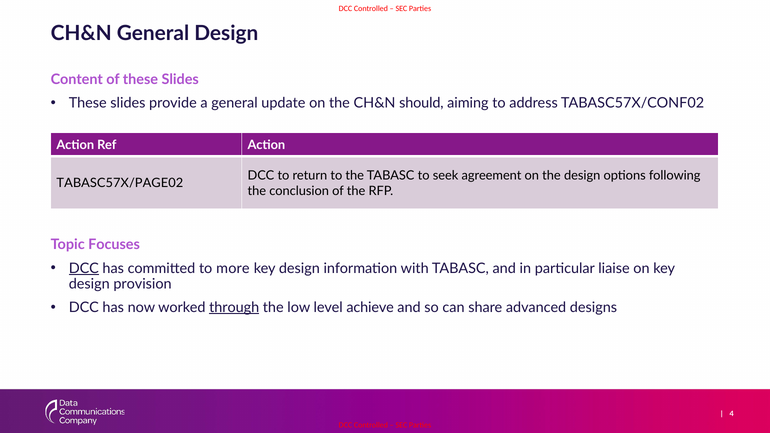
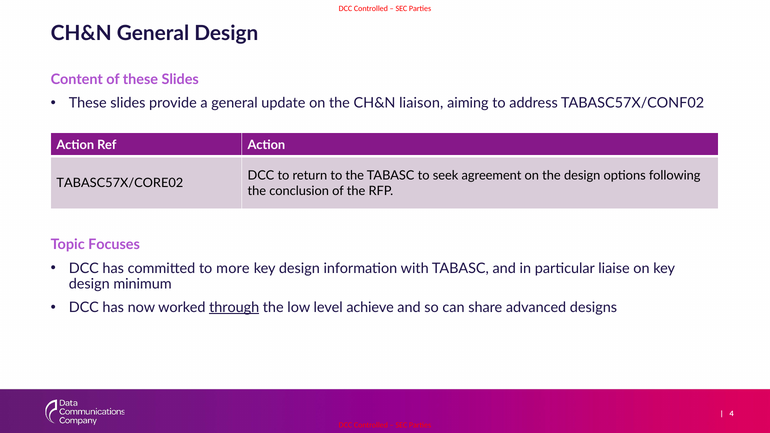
should: should -> liaison (421, 103)
TABASC57X/PAGE02: TABASC57X/PAGE02 -> TABASC57X/CORE02 (120, 183)
DCC underline: present -> none (84, 268)
provision: provision -> minimum (143, 284)
